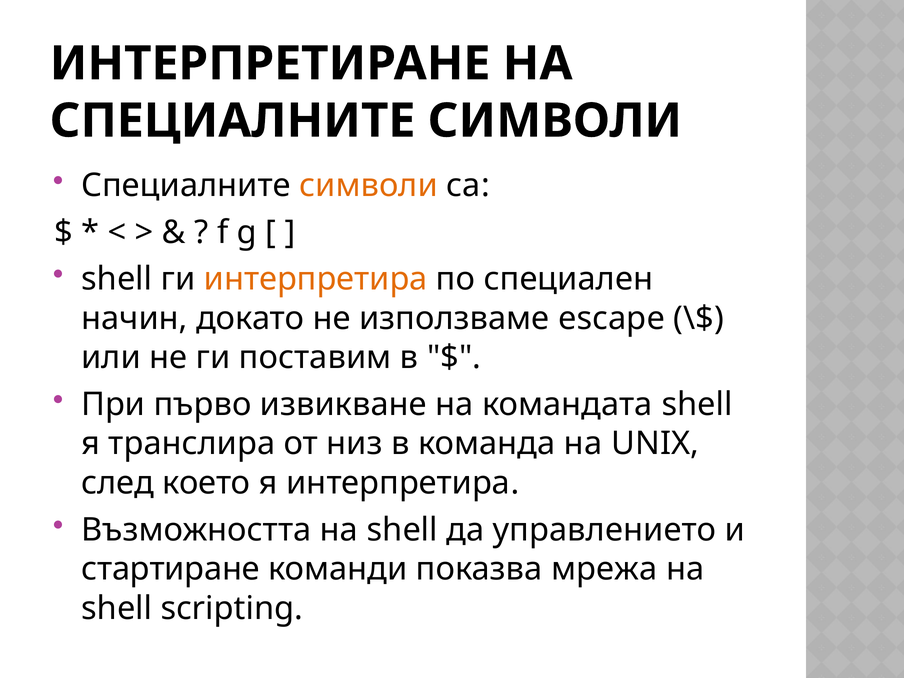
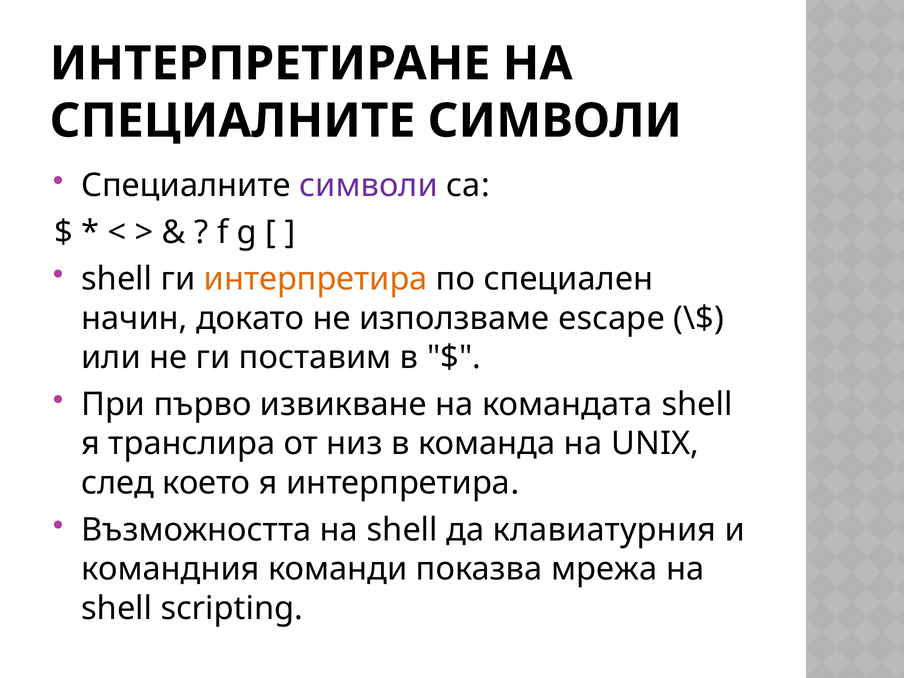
символи colour: orange -> purple (368, 186)
управлението: управлението -> клавиатурния (605, 530)
стартиране: стартиране -> командния (170, 569)
